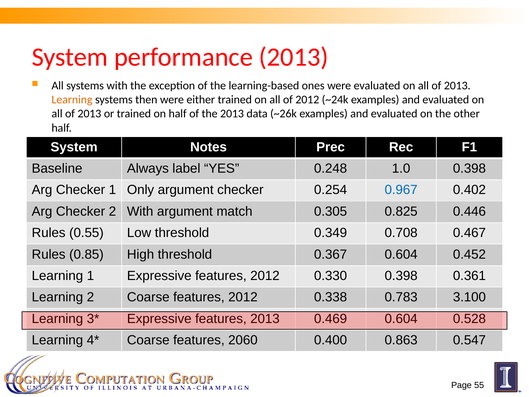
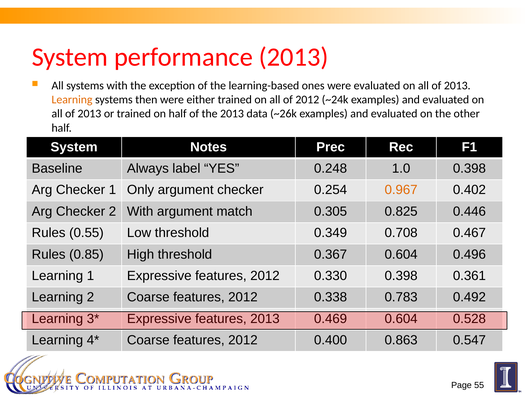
0.967 colour: blue -> orange (401, 190)
0.452: 0.452 -> 0.496 (469, 254)
3.100: 3.100 -> 0.492 (469, 297)
2060: 2060 -> 2012 (243, 340)
